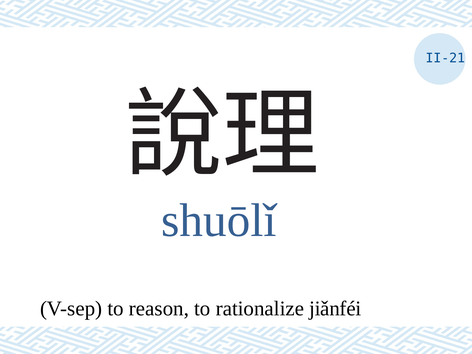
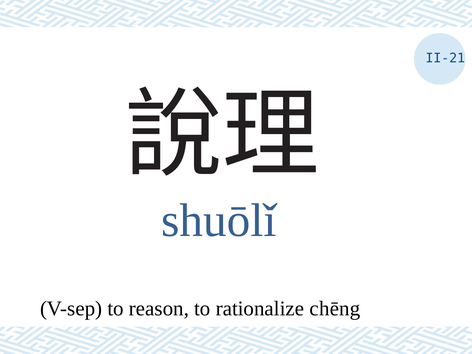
jiǎnféi: jiǎnféi -> chēng (335, 309)
